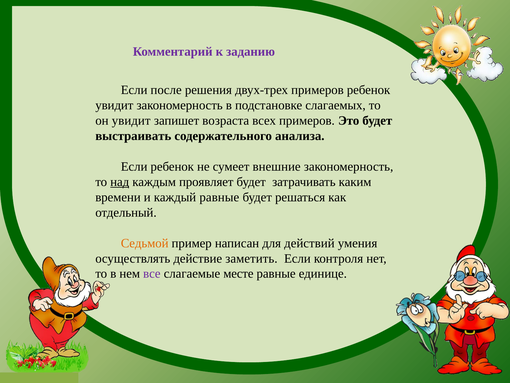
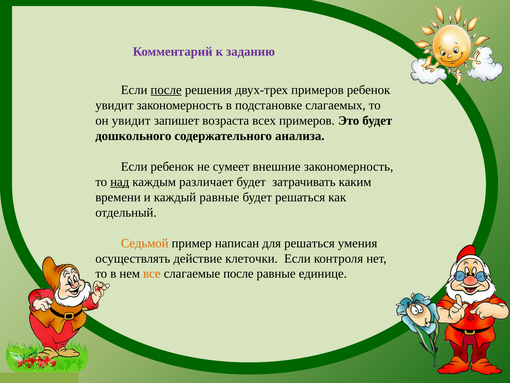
после underline: none -> present (166, 90)
выстраивать: выстраивать -> дошкольного (133, 136)
проявляет: проявляет -> различает (206, 182)
для действий: действий -> решаться (309, 243)
заметить: заметить -> клеточки (252, 258)
все colour: purple -> orange (152, 273)
слагаемые месте: месте -> после (238, 273)
